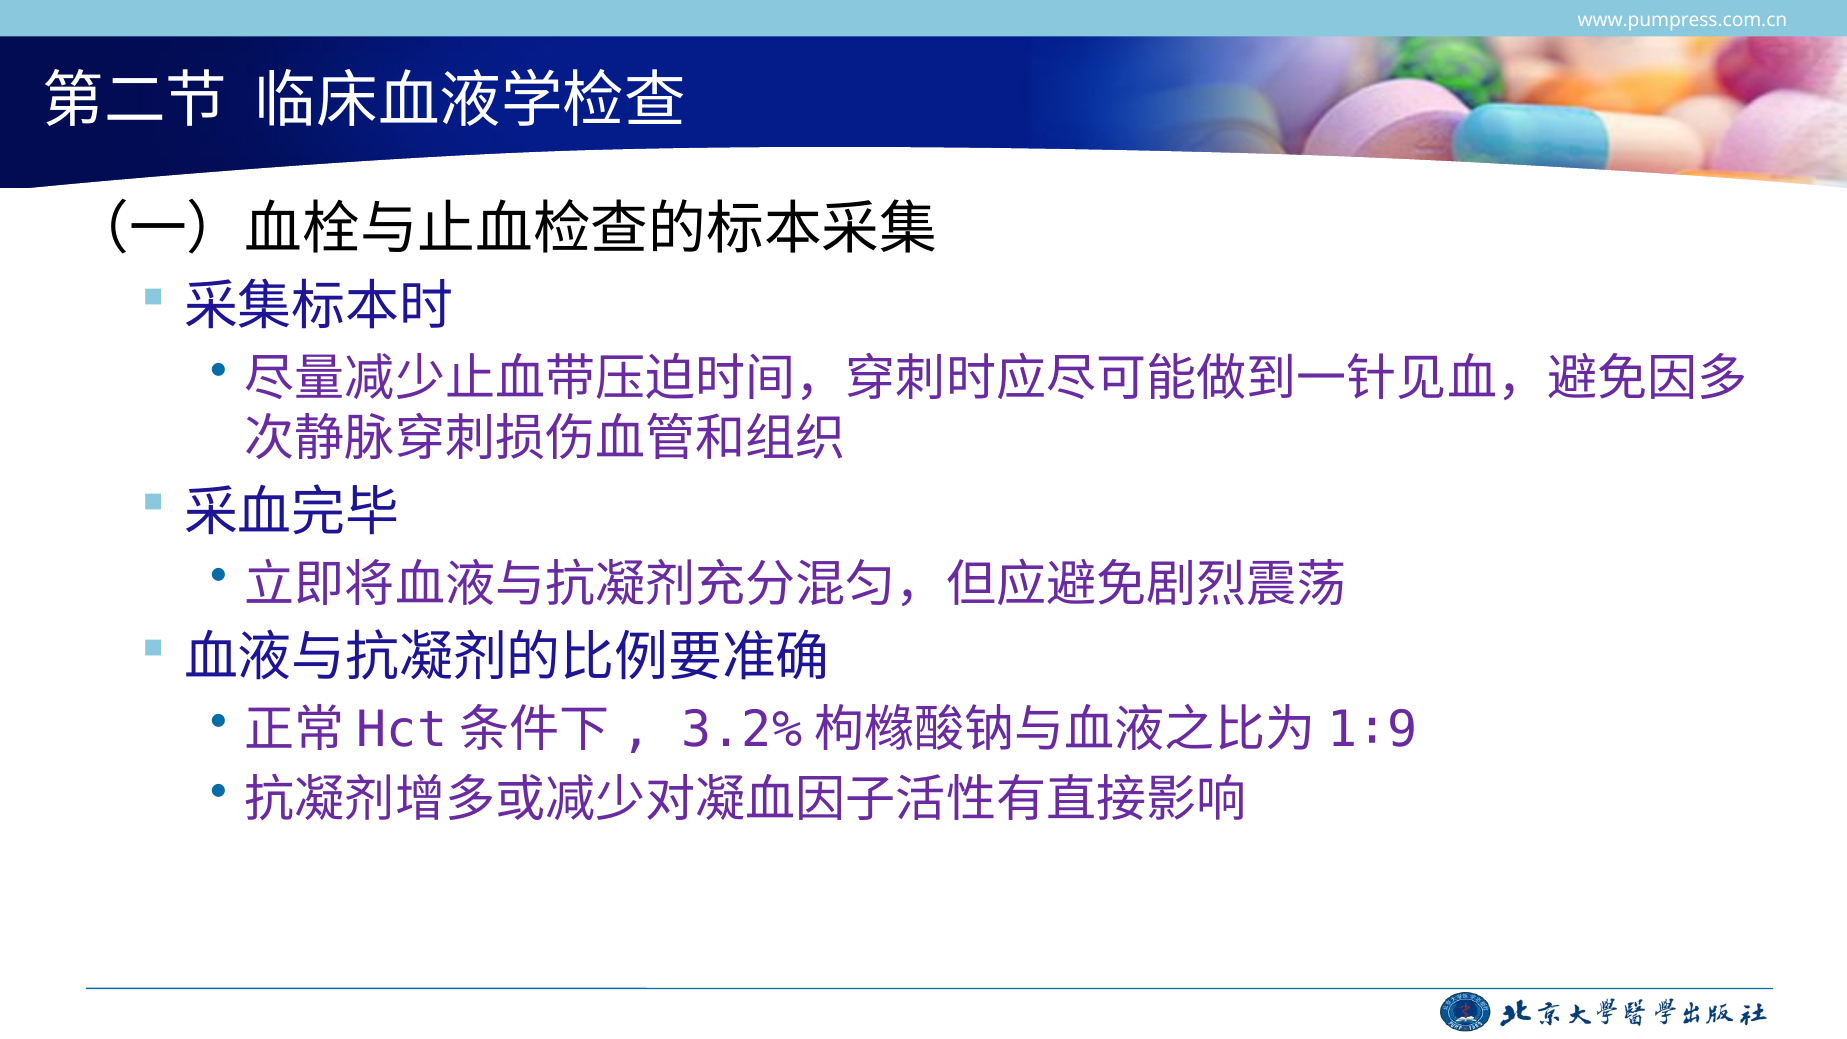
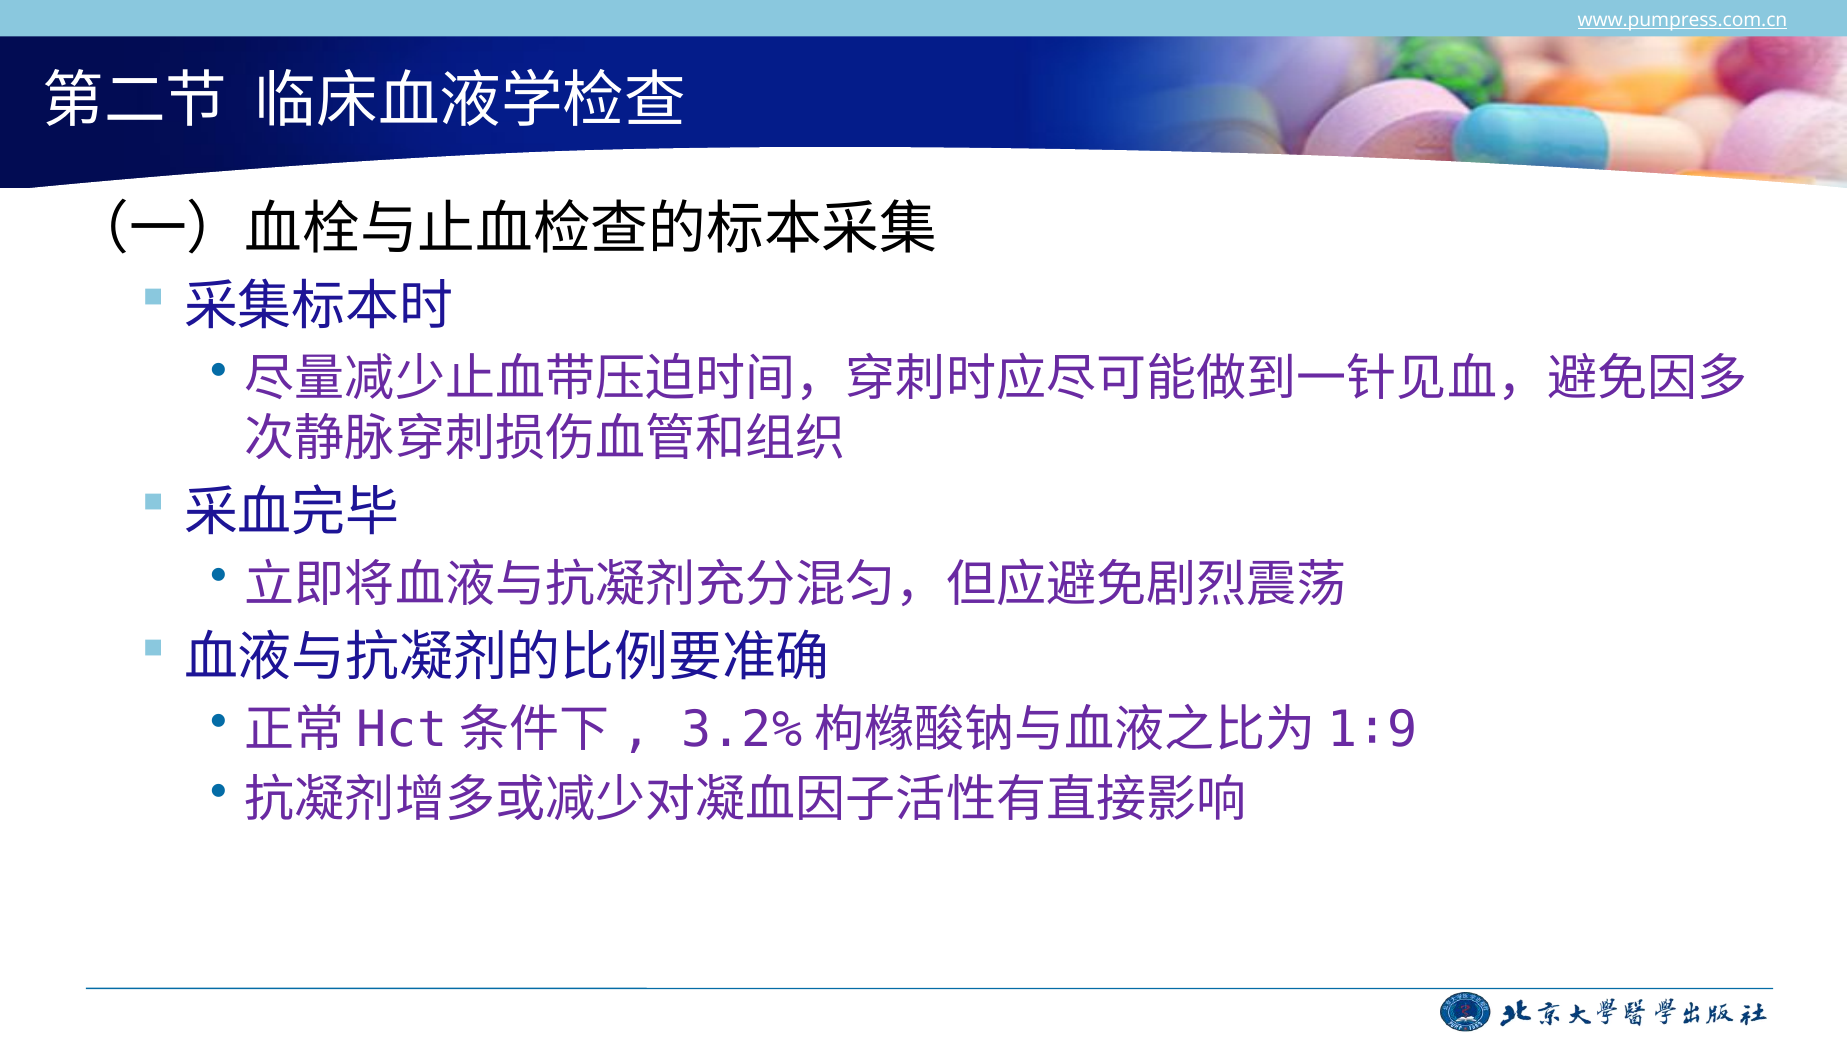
www.pumpress.com.cn underline: none -> present (1682, 20)
